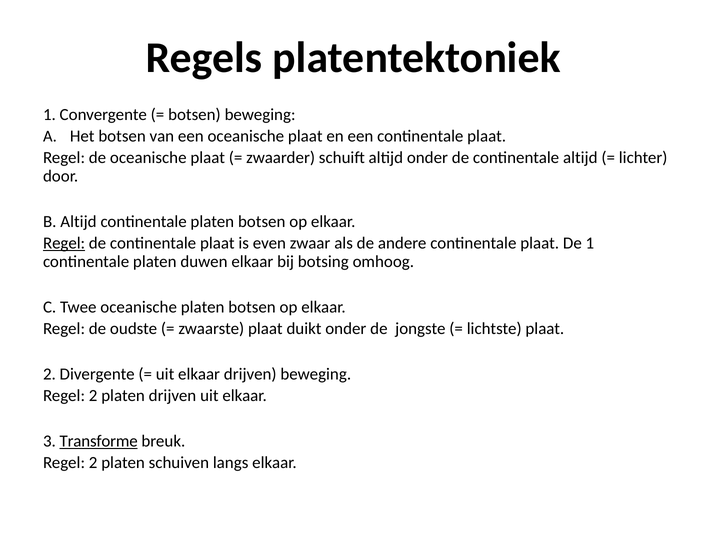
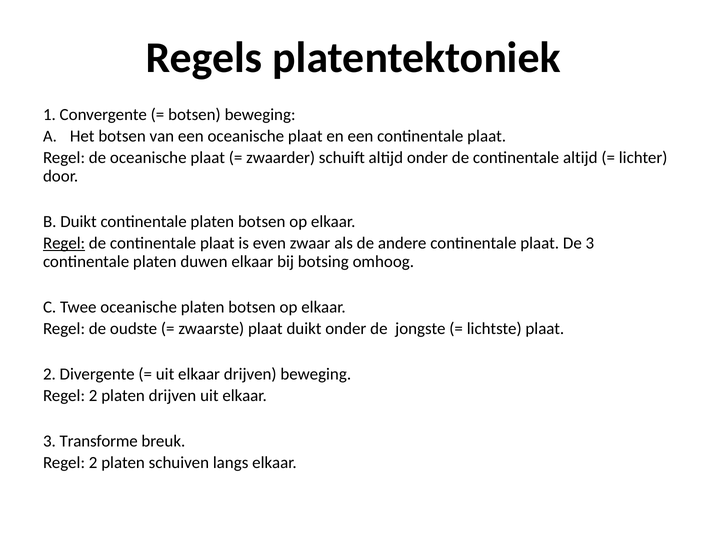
B Altijd: Altijd -> Duikt (79, 221)
De 1: 1 -> 3 (590, 243)
Transforme underline: present -> none (99, 441)
